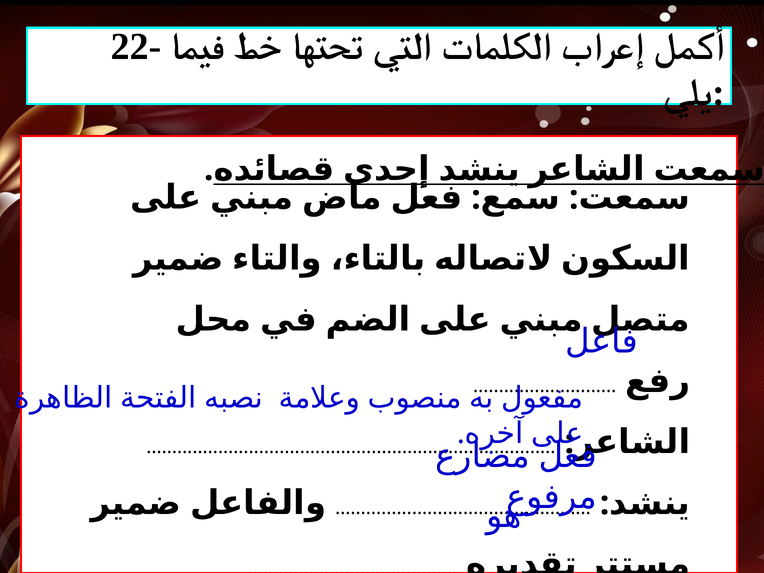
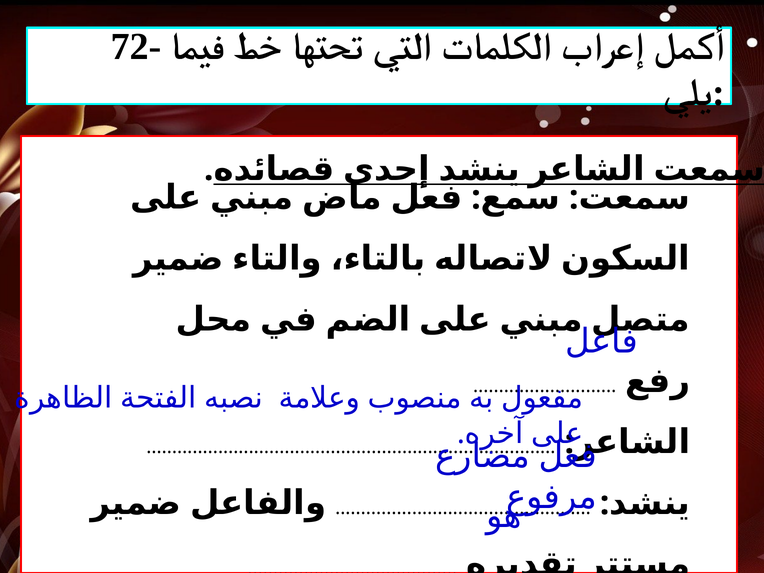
22-: 22- -> 72- (136, 47)
